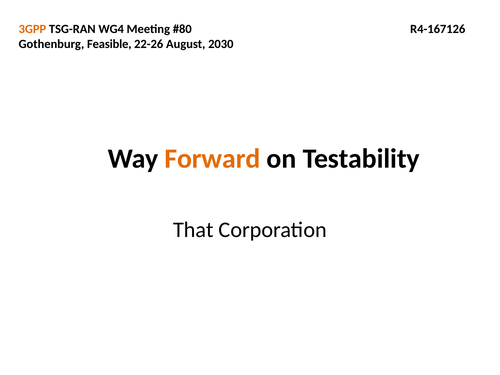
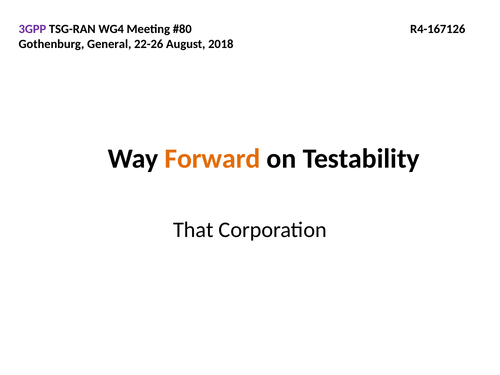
3GPP colour: orange -> purple (32, 29)
Feasible: Feasible -> General (109, 44)
2030: 2030 -> 2018 (221, 44)
